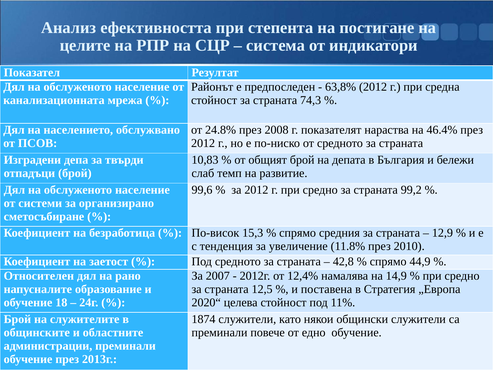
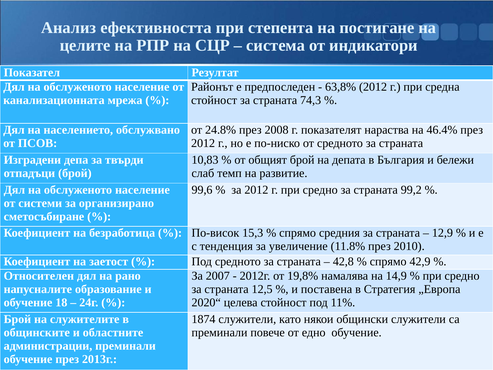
44,9: 44,9 -> 42,9 (420, 262)
12,4%: 12,4% -> 19,8% (303, 276)
